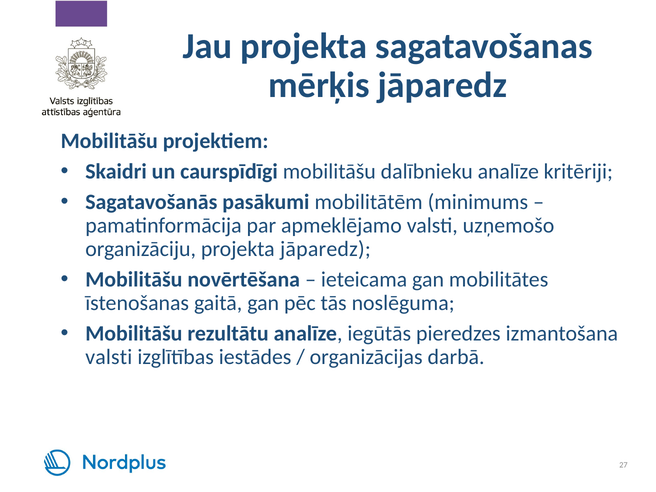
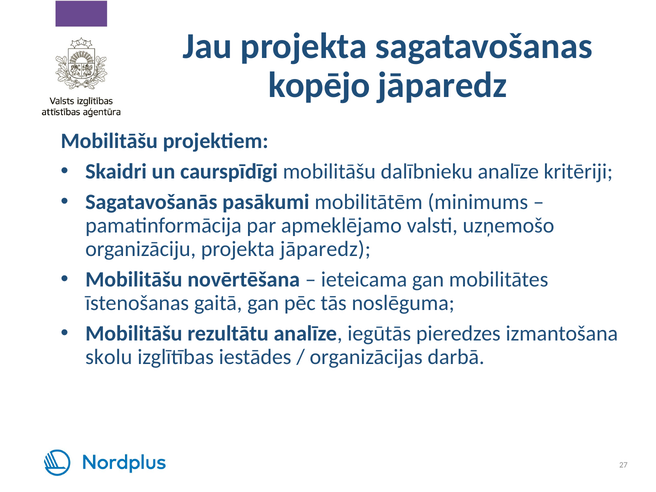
mērķis: mērķis -> kopējo (319, 85)
valsti: valsti -> skolu (109, 357)
